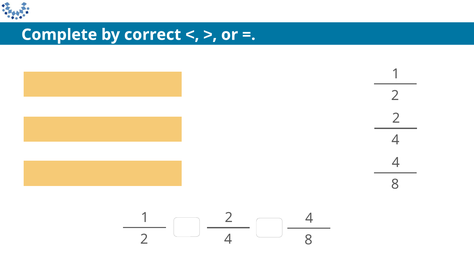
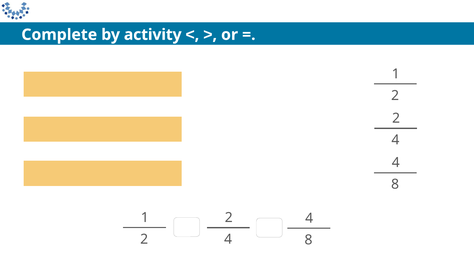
correct: correct -> activity (153, 35)
